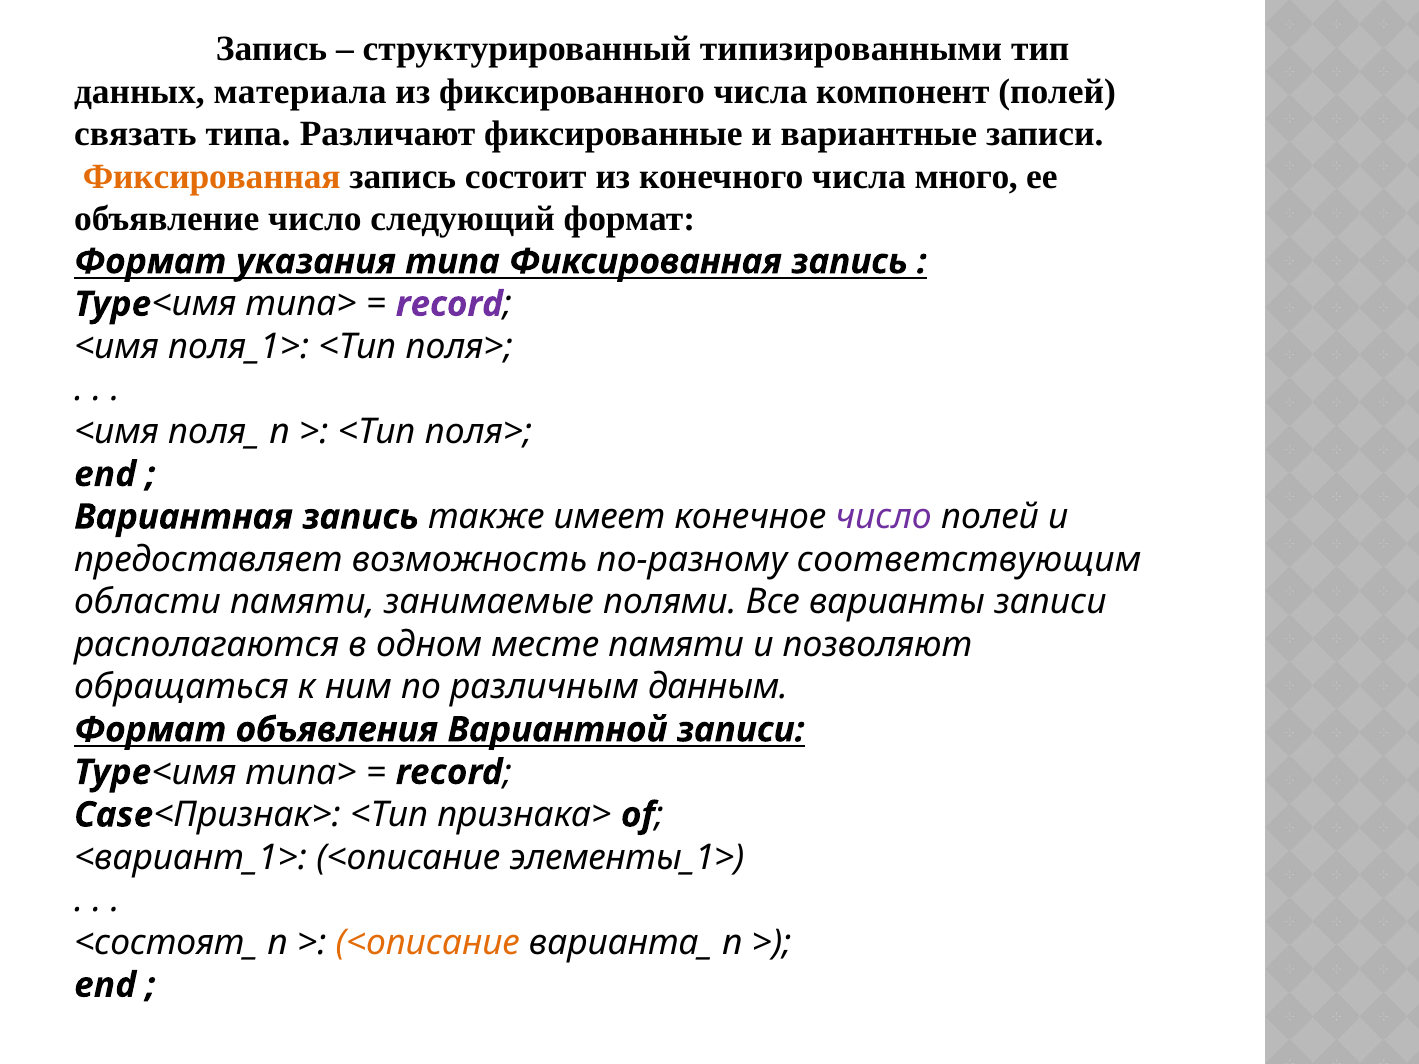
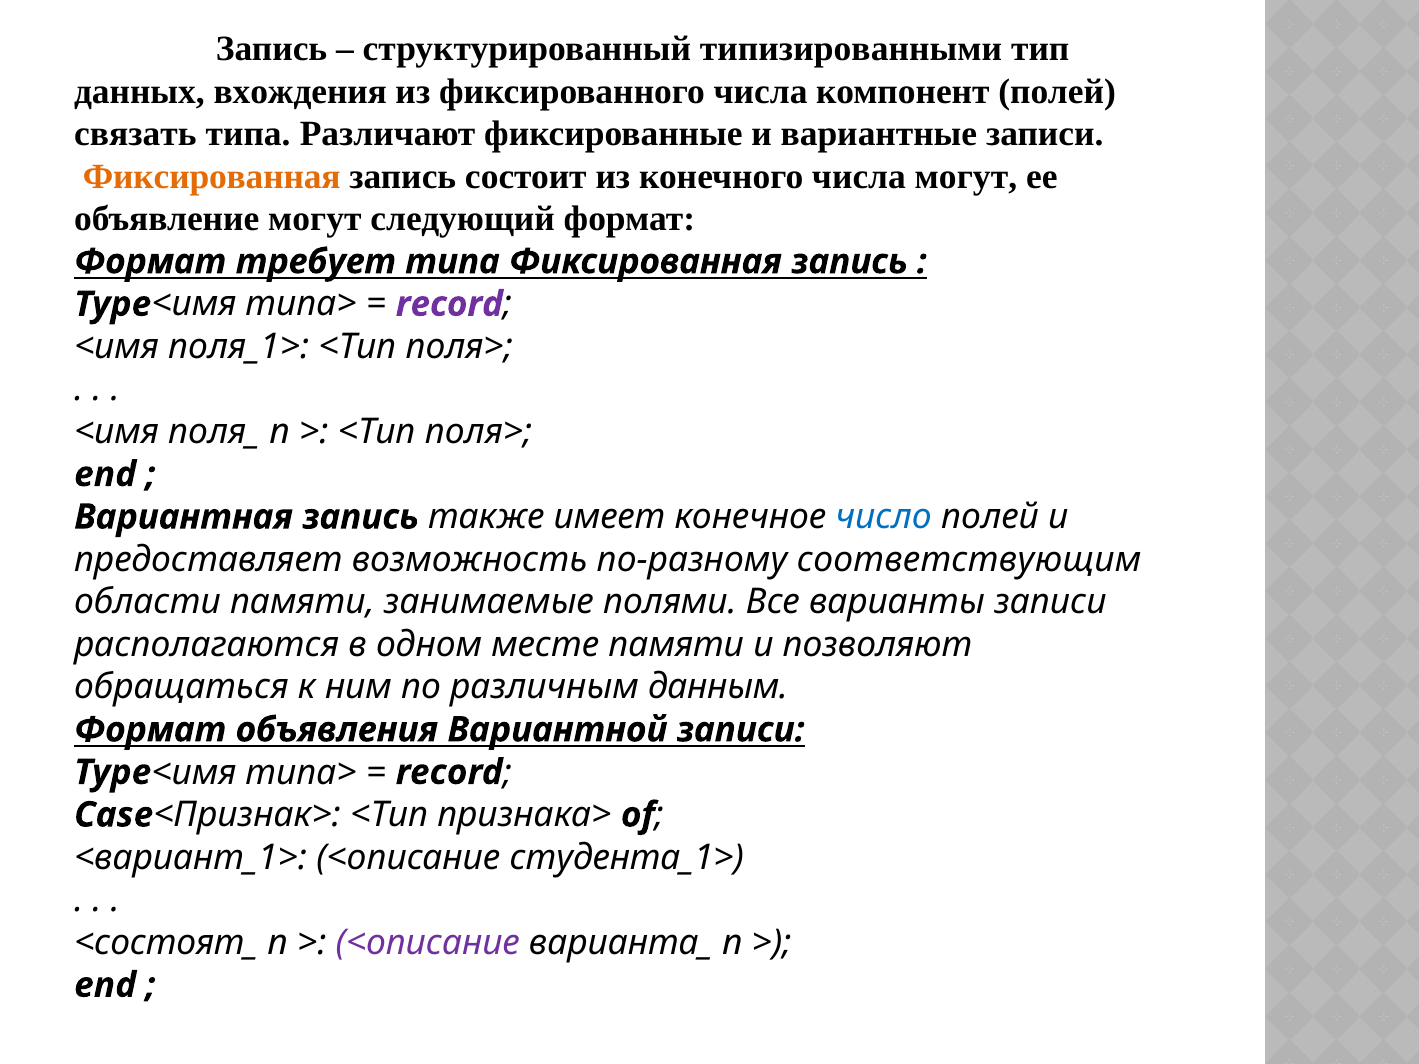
материала: материала -> вхождения (300, 91)
числа много: много -> могут (966, 177)
объявление число: число -> могут (315, 219)
указания: указания -> требует (316, 262)
число colour: purple -> blue (884, 517)
элементы_1>: элементы_1> -> студента_1> (627, 858)
<описание colour: orange -> purple (428, 943)
